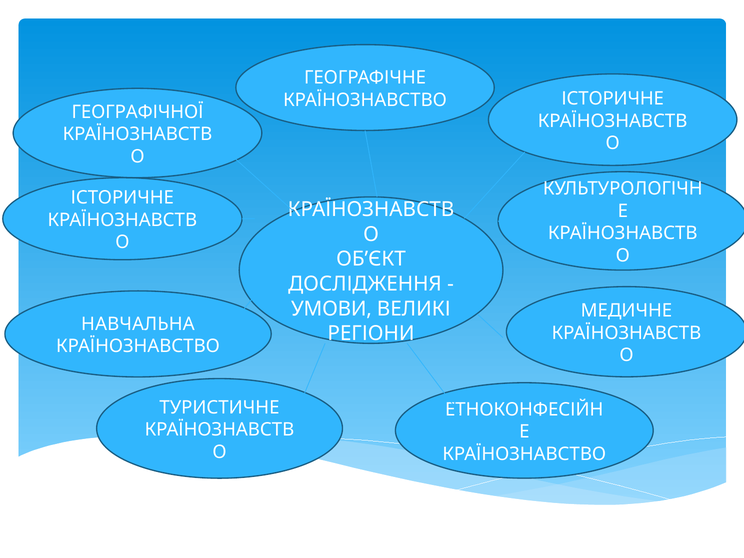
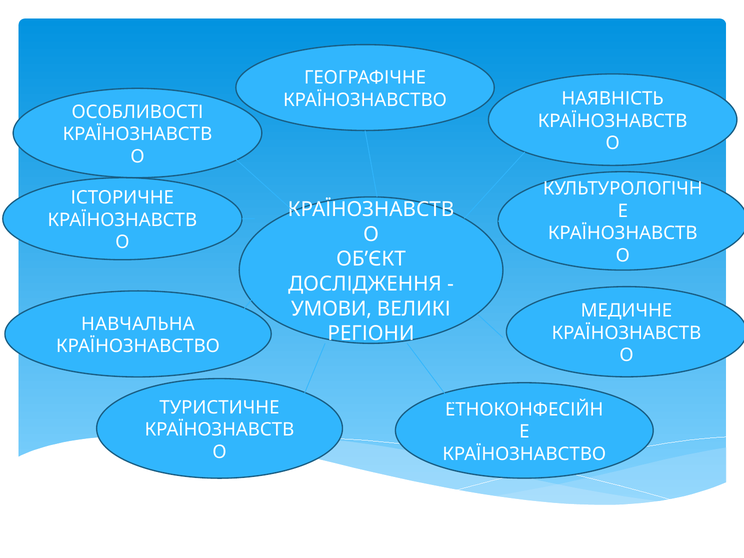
ІСТОРИЧНЕ: ІСТОРИЧНЕ -> НАЯВНІСТЬ (613, 99)
ГЕОГРАФІЧНОЇ: ГЕОГРАФІЧНОЇ -> ОСОБЛИВОСТІ (137, 112)
